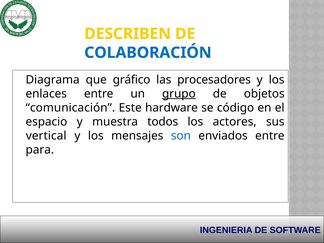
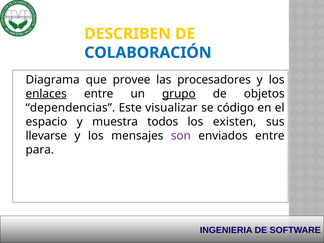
gráfico: gráfico -> provee (132, 80)
enlaces underline: none -> present (46, 94)
comunicación: comunicación -> dependencias (70, 108)
hardware: hardware -> visualizar (171, 108)
actores: actores -> existen (235, 122)
vertical: vertical -> llevarse (46, 136)
son colour: blue -> purple (181, 136)
